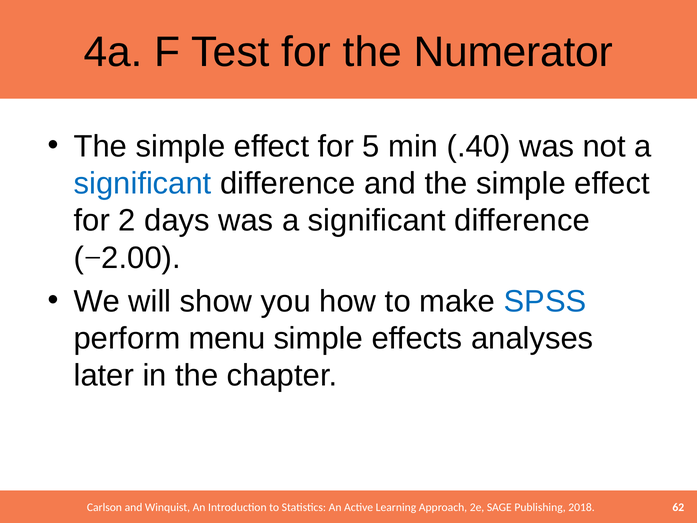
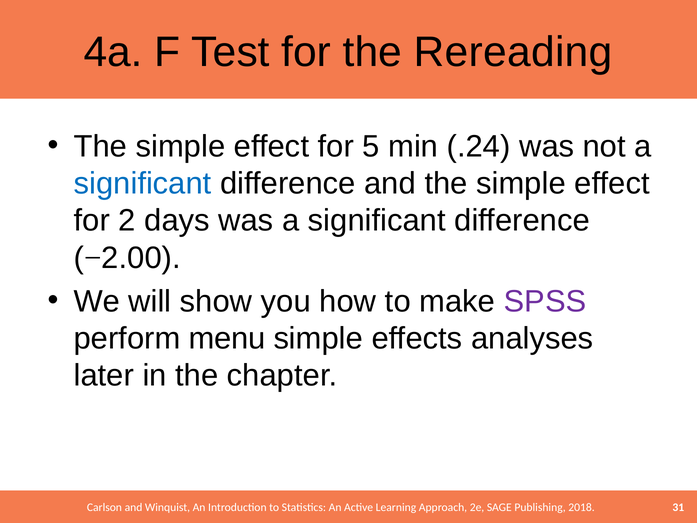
Numerator: Numerator -> Rereading (513, 52)
.40: .40 -> .24 (479, 146)
SPSS colour: blue -> purple (545, 301)
62: 62 -> 31 (678, 507)
